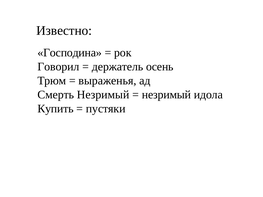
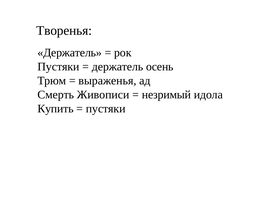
Известно: Известно -> Творенья (64, 31)
Господина: Господина -> Держатель (70, 53)
Говорил: Говорил -> Пустяки (58, 67)
Смерть Незримый: Незримый -> Живописи (103, 95)
